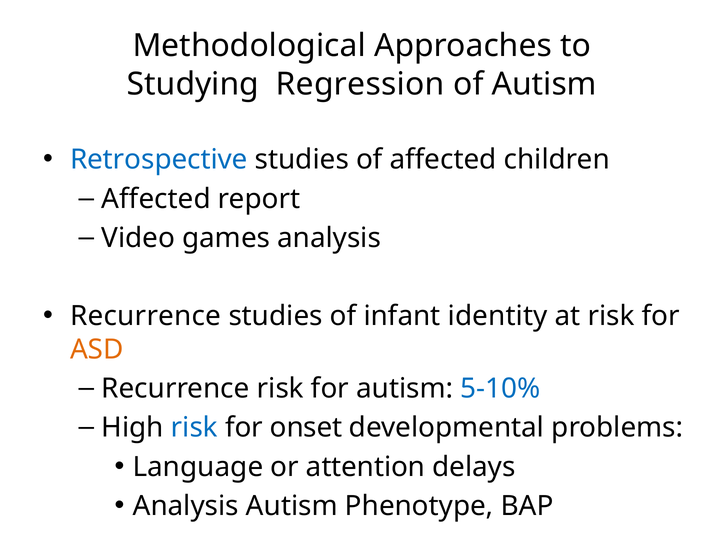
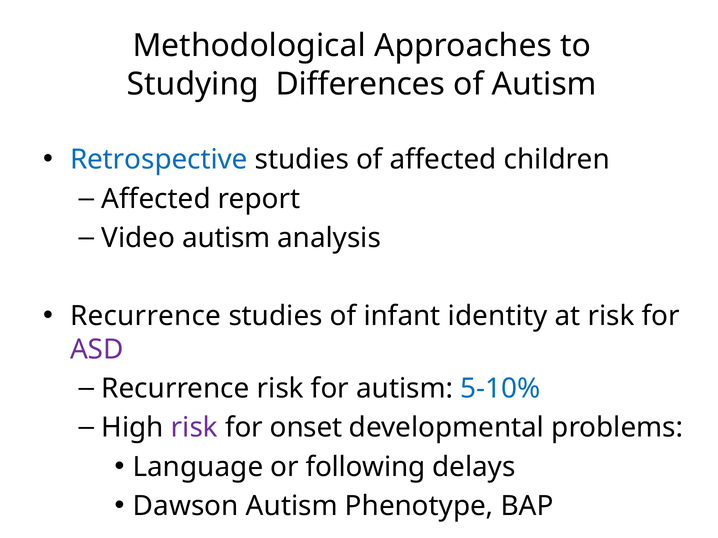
Regression: Regression -> Differences (360, 84)
Video games: games -> autism (226, 238)
ASD colour: orange -> purple (97, 350)
risk colour: blue -> purple (194, 428)
attention: attention -> following (366, 467)
Analysis: Analysis -> Dawson (186, 506)
